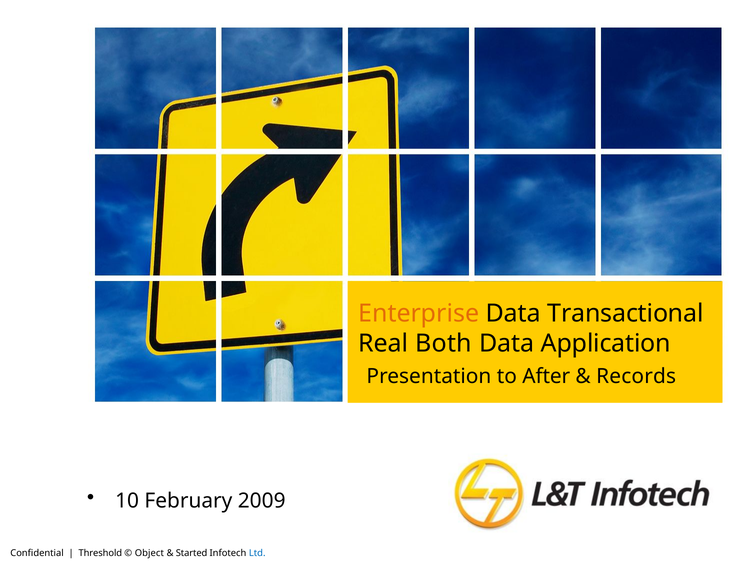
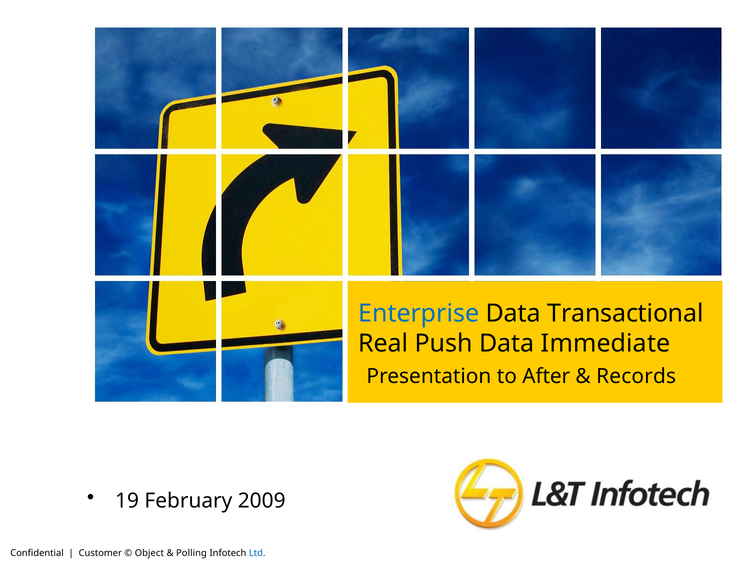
Enterprise colour: orange -> blue (419, 313)
Both: Both -> Push (444, 343)
Application: Application -> Immediate (606, 343)
10: 10 -> 19 (127, 501)
Threshold: Threshold -> Customer (100, 553)
Started: Started -> Polling (191, 553)
